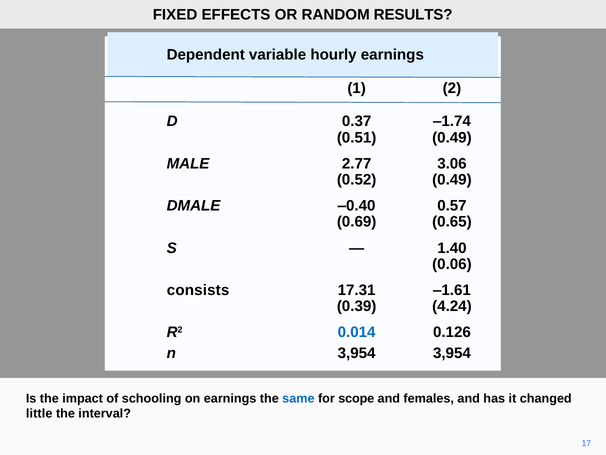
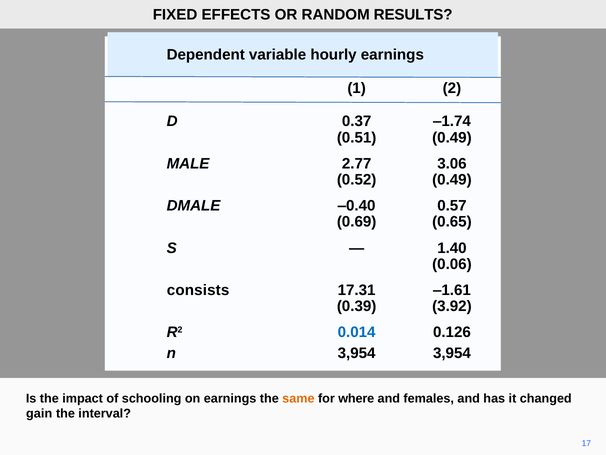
4.24: 4.24 -> 3.92 (452, 306)
same colour: blue -> orange (298, 398)
scope: scope -> where (356, 398)
little: little -> gain (39, 413)
